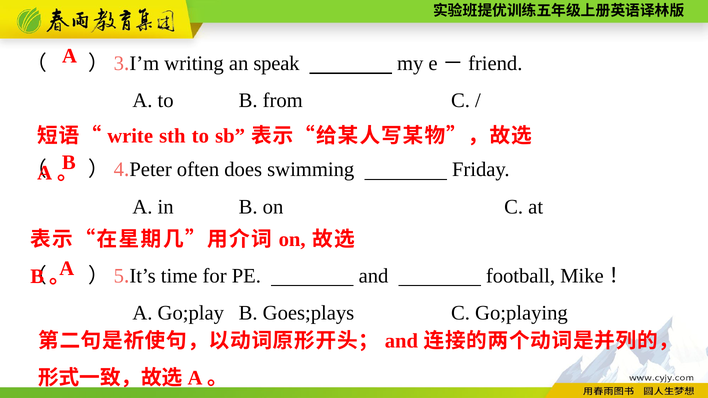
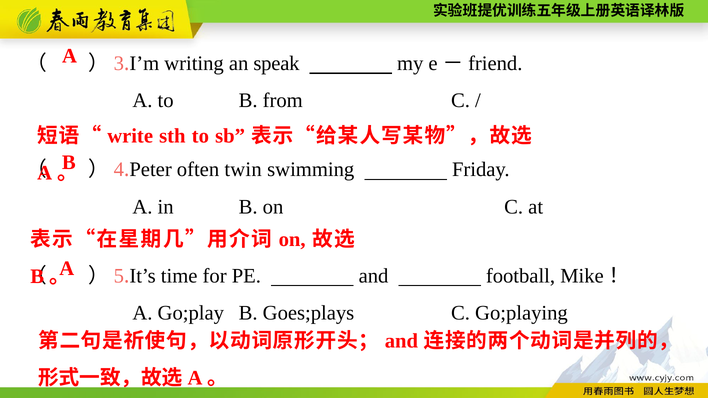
does: does -> twin (243, 170)
